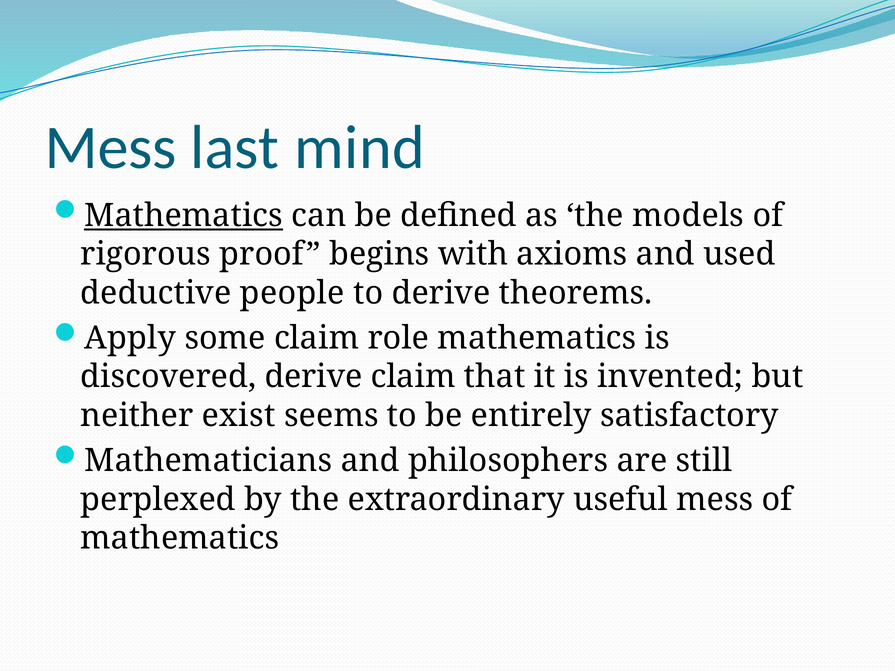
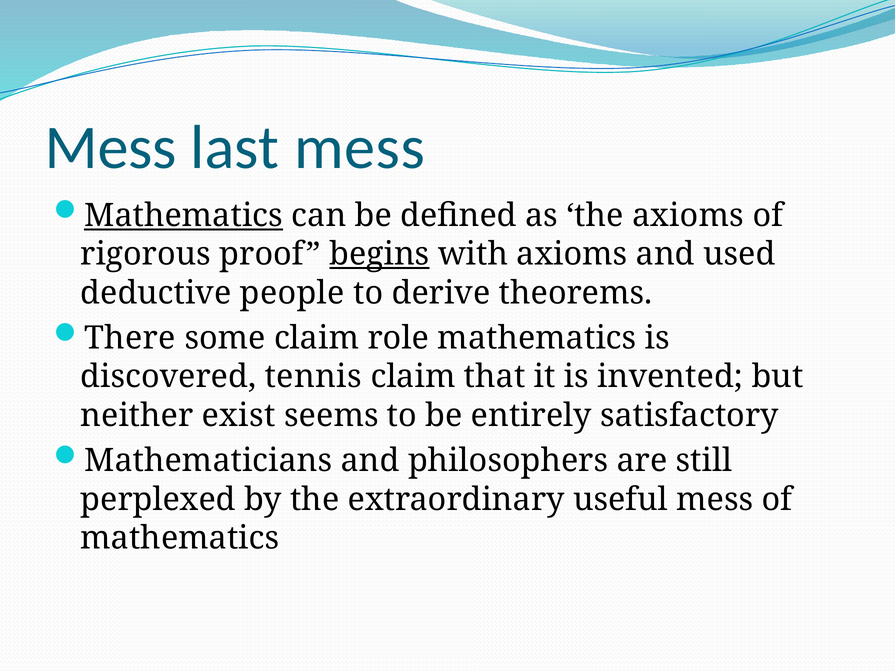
last mind: mind -> mess (360, 148)
the models: models -> axioms (688, 215)
begins underline: none -> present (379, 254)
Apply: Apply -> There (130, 338)
discovered derive: derive -> tennis (313, 377)
